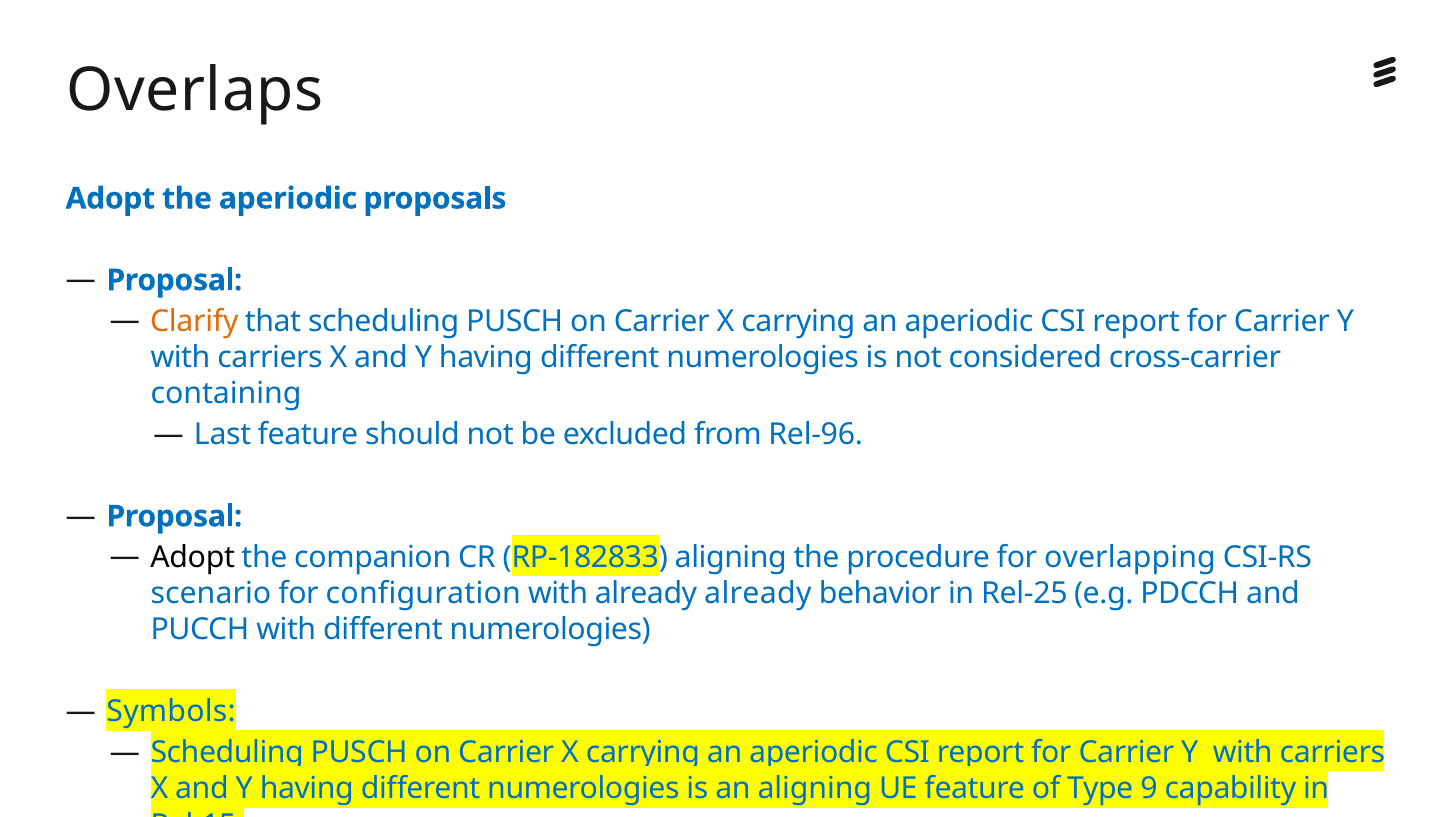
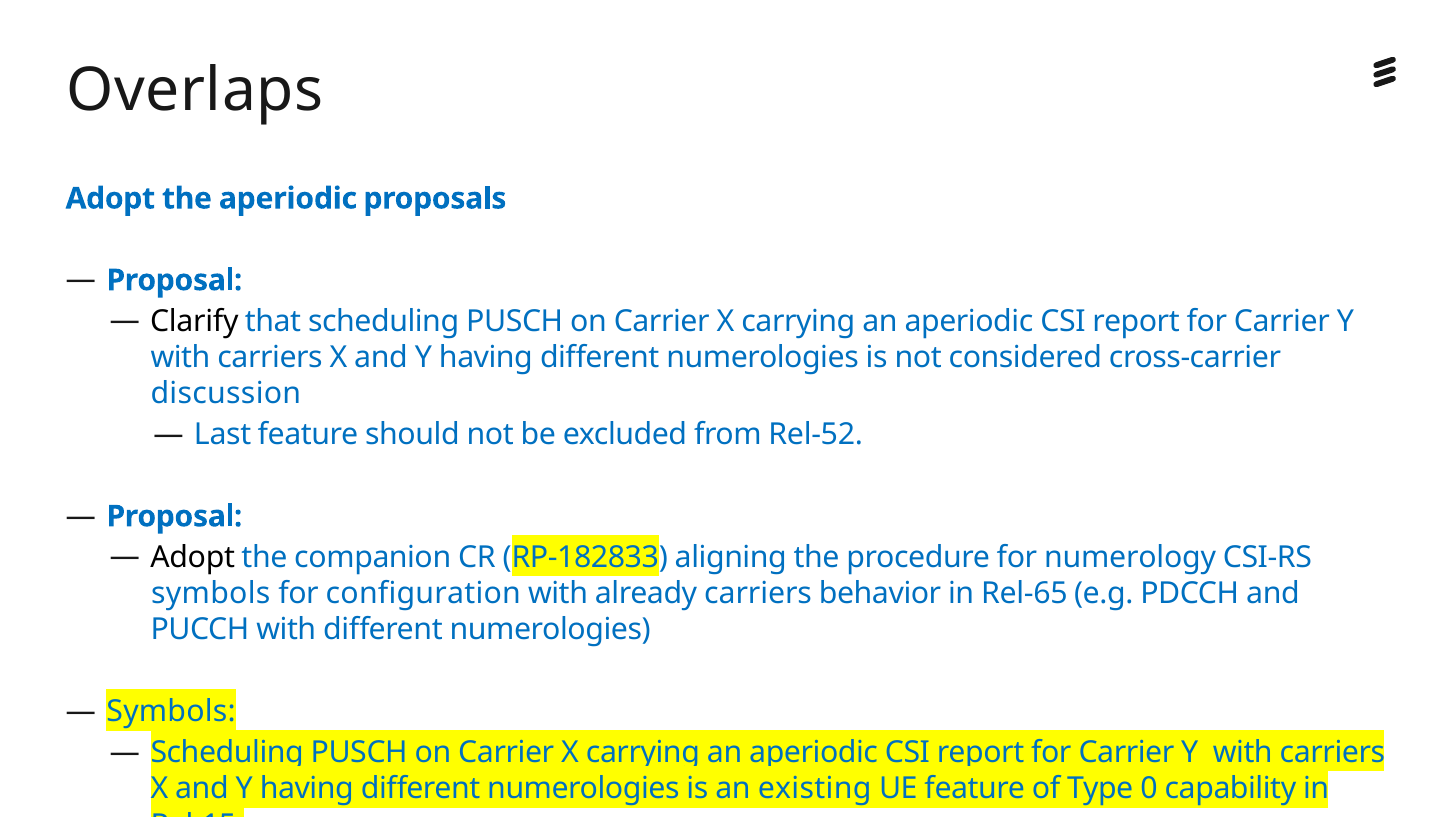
Clarify colour: orange -> black (194, 321)
containing: containing -> discussion (226, 394)
Rel-96: Rel-96 -> Rel-52 (816, 435)
overlapping: overlapping -> numerology (1130, 557)
scenario: scenario -> symbols (211, 594)
already already: already -> carriers (758, 594)
Rel-25: Rel-25 -> Rel-65 (1024, 594)
an aligning: aligning -> existing (815, 789)
9: 9 -> 0 (1149, 789)
